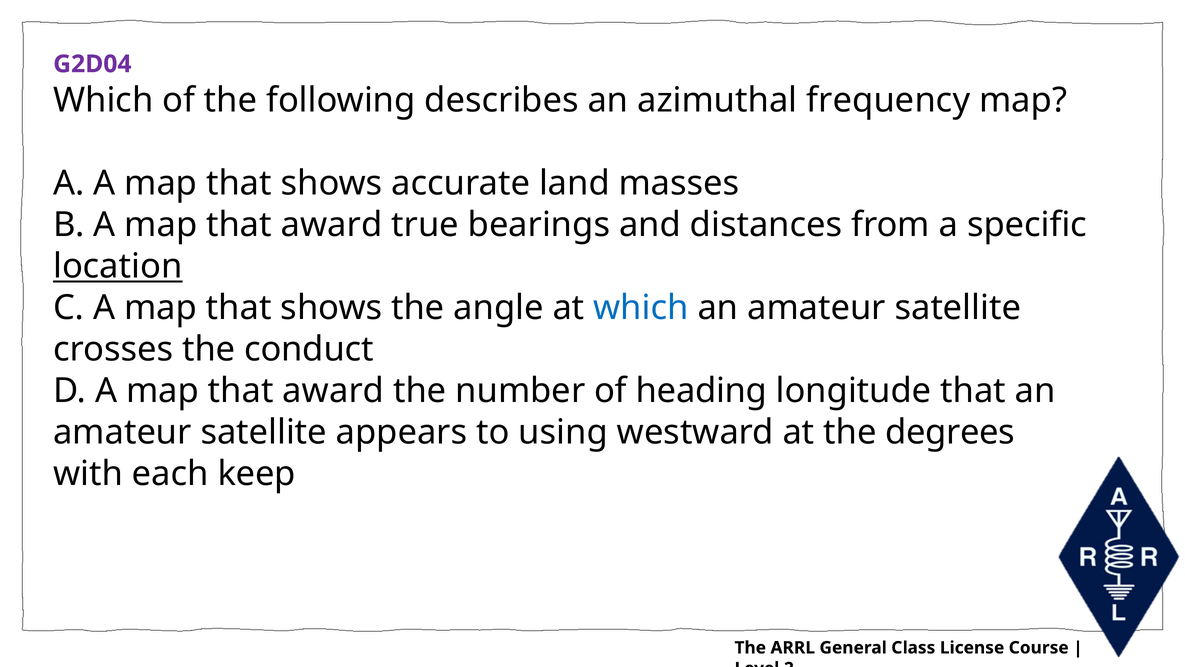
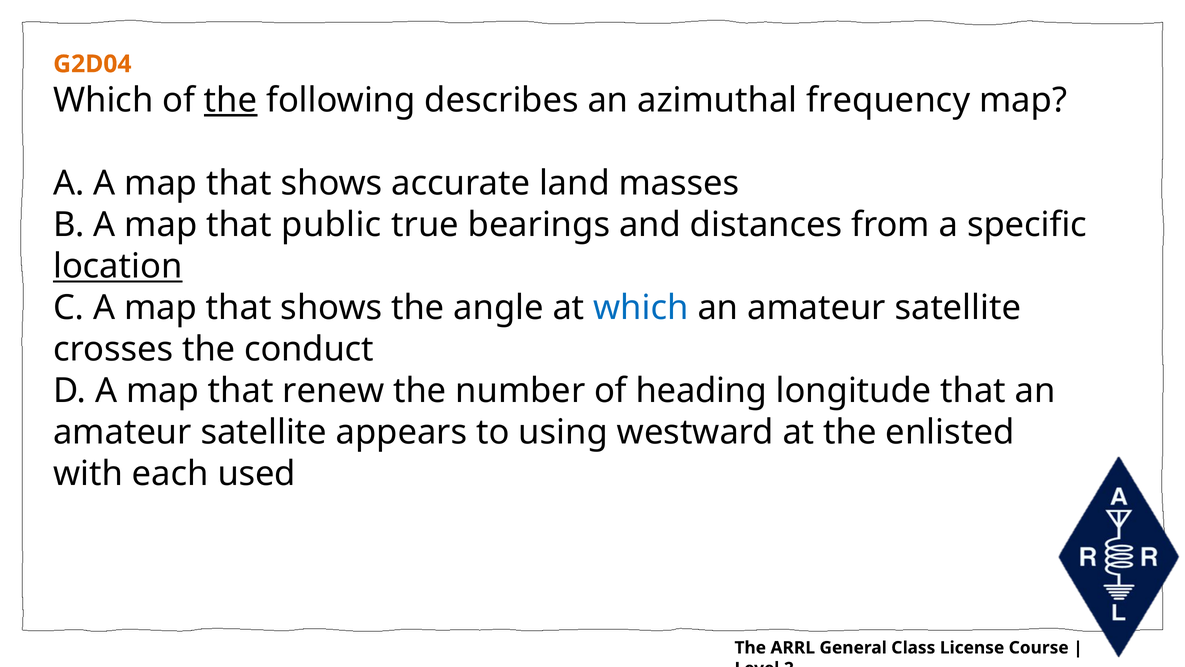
G2D04 colour: purple -> orange (92, 64)
the underline: none -> present (231, 100)
award: award -> public (331, 225)
award: award -> renew (333, 391)
degrees: degrees -> enlisted (950, 432)
keep: keep -> used (257, 474)
